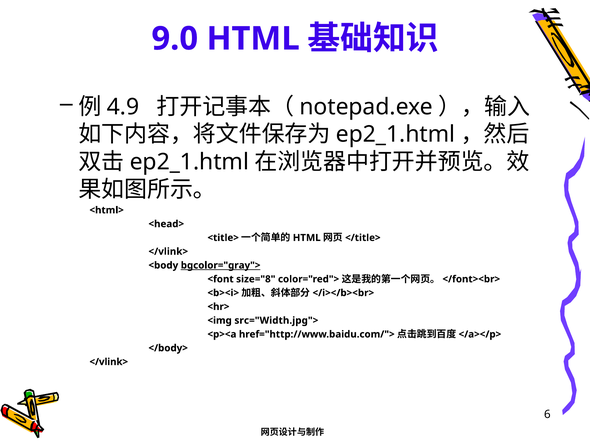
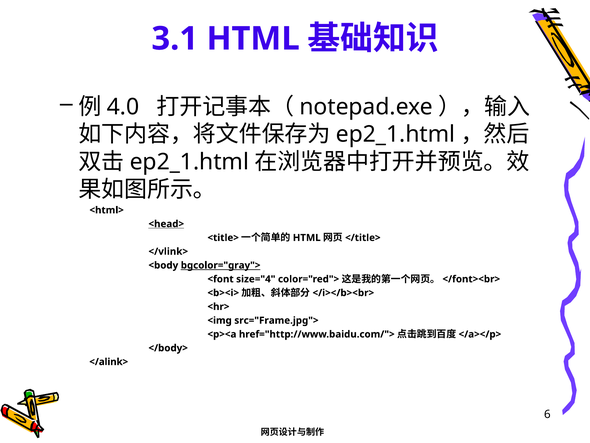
9.0: 9.0 -> 3.1 (175, 39)
4.9: 4.9 -> 4.0 (123, 107)
<head> underline: none -> present (166, 224)
size="8: size="8 -> size="4 (256, 279)
src="Width.jpg">: src="Width.jpg"> -> src="Frame.jpg"> (276, 320)
</vlink>: </vlink> -> </alink> (109, 361)
